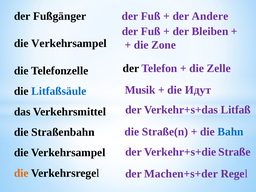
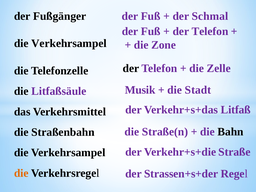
Andere: Andere -> Schmal (210, 16)
Bleiben: Bleiben -> Telefоn (210, 31)
Идут: Идут -> Stadt (198, 90)
Litfaßsäule colour: blue -> purple (59, 91)
Bahn colour: blue -> black (231, 132)
Machen+s+der: Machen+s+der -> Strassen+s+der (181, 174)
